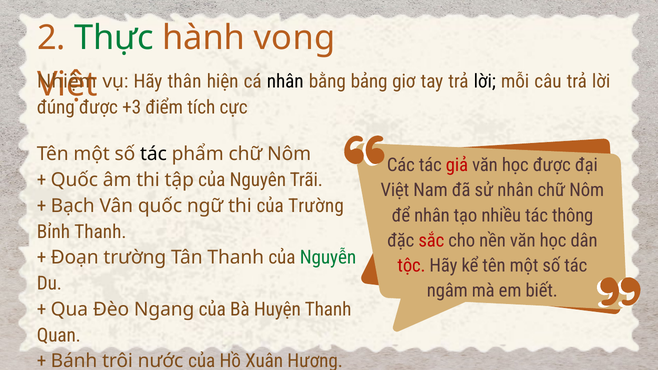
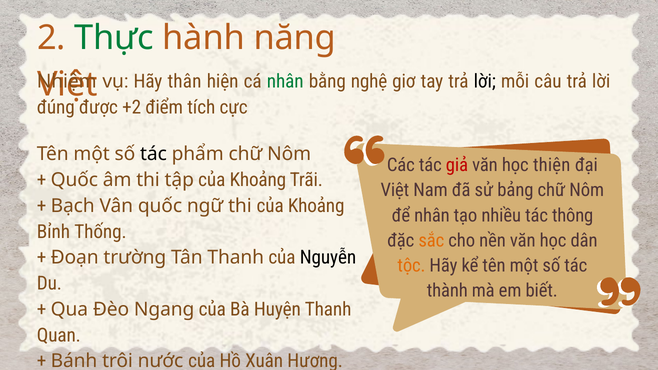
vọng: vọng -> năng (295, 38)
nhân colour: black -> green (285, 81)
bảng: bảng -> nghệ (369, 81)
+3: +3 -> +2 (132, 107)
học được: được -> thiện (552, 165)
tập của Nguyên: Nguyên -> Khoảng (258, 180)
sử nhân: nhân -> bảng (515, 190)
thi của Trường: Trường -> Khoảng (316, 206)
Bỉnh Thanh: Thanh -> Thống (100, 232)
sắc colour: red -> orange (431, 241)
Nguyễn colour: green -> black (328, 258)
tộc colour: red -> orange (412, 266)
ngâm: ngâm -> thành (447, 291)
